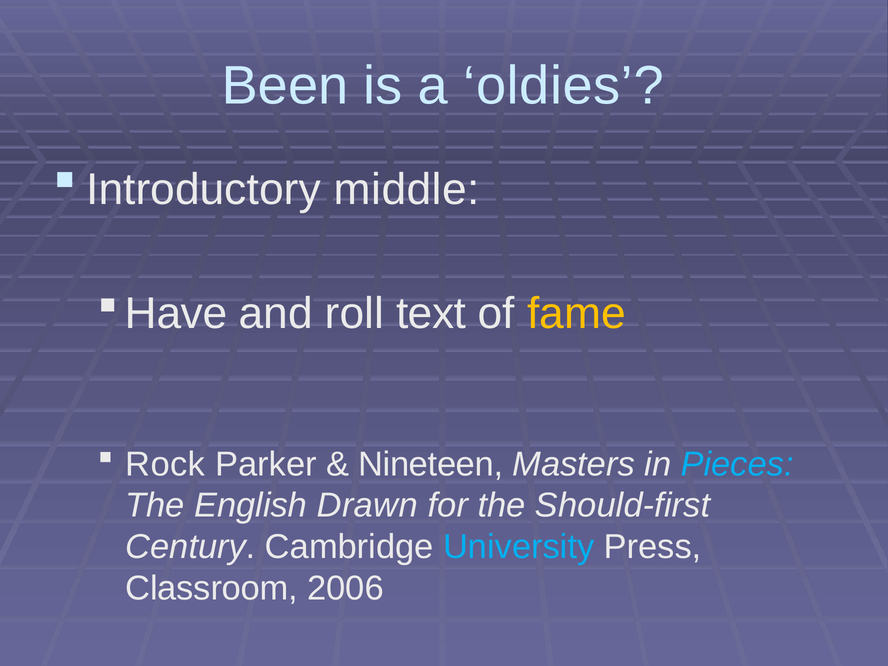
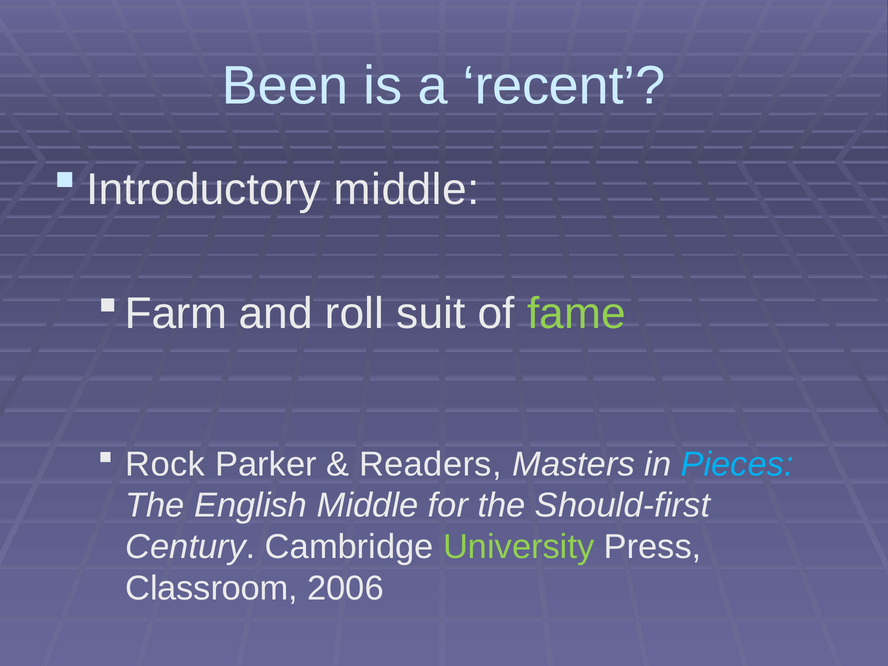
oldies: oldies -> recent (564, 86)
Have: Have -> Farm (176, 314)
text: text -> suit (431, 314)
fame colour: yellow -> light green (576, 314)
Nineteen: Nineteen -> Readers (430, 464)
English Drawn: Drawn -> Middle (368, 506)
University colour: light blue -> light green (519, 547)
